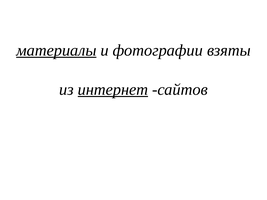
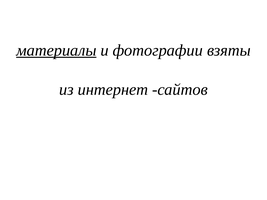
интернет underline: present -> none (113, 90)
